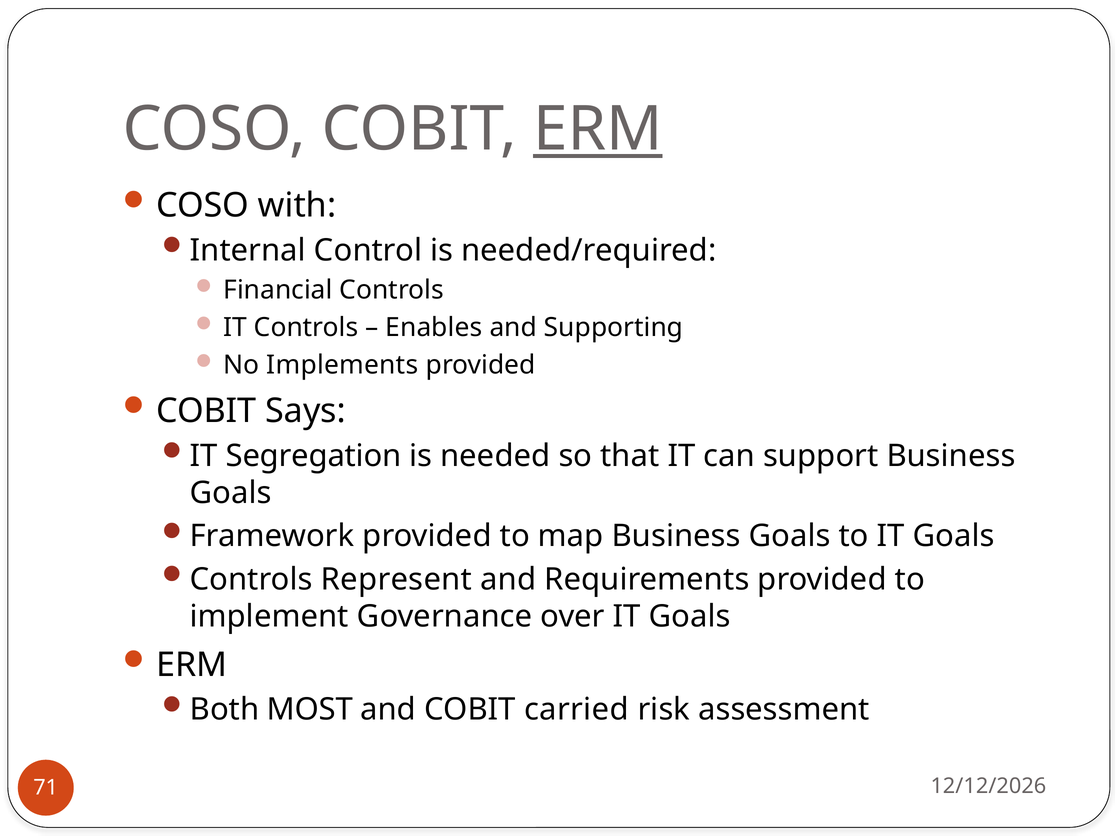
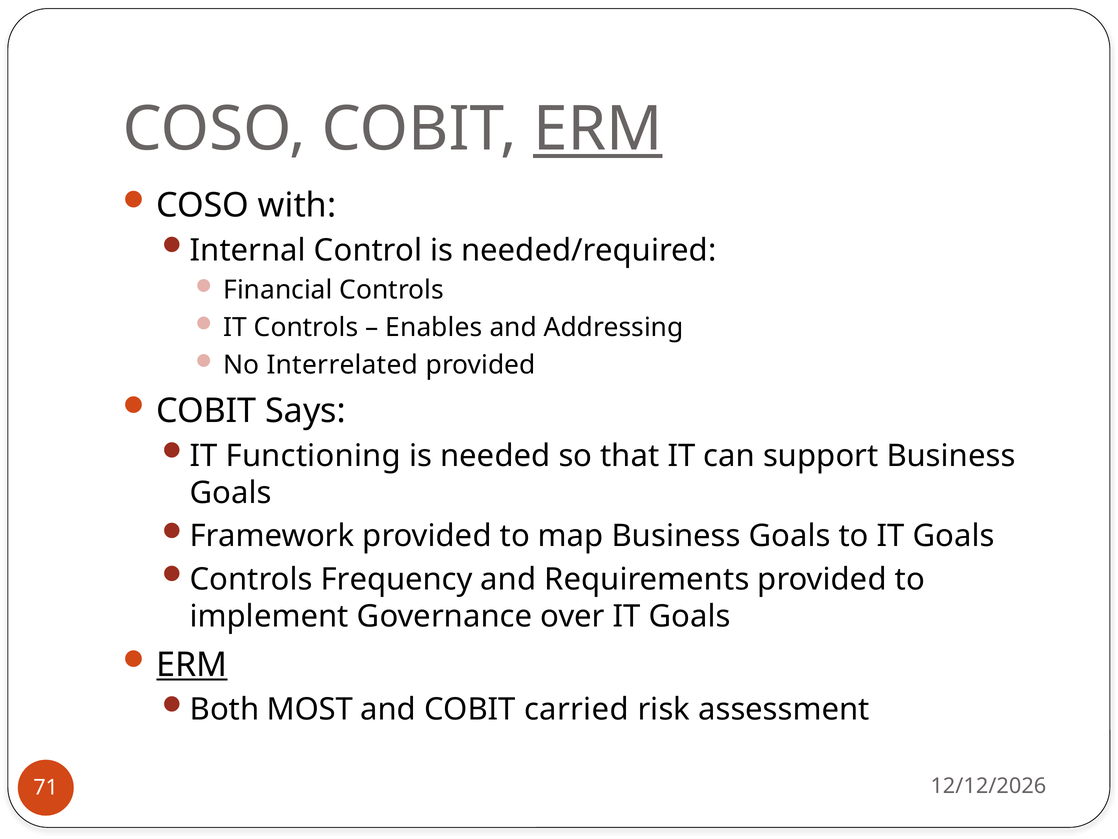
Supporting: Supporting -> Addressing (614, 327)
Implements: Implements -> Interrelated (342, 365)
Segregation: Segregation -> Functioning (313, 456)
Represent: Represent -> Frequency (397, 579)
ERM underline: none -> present (192, 665)
